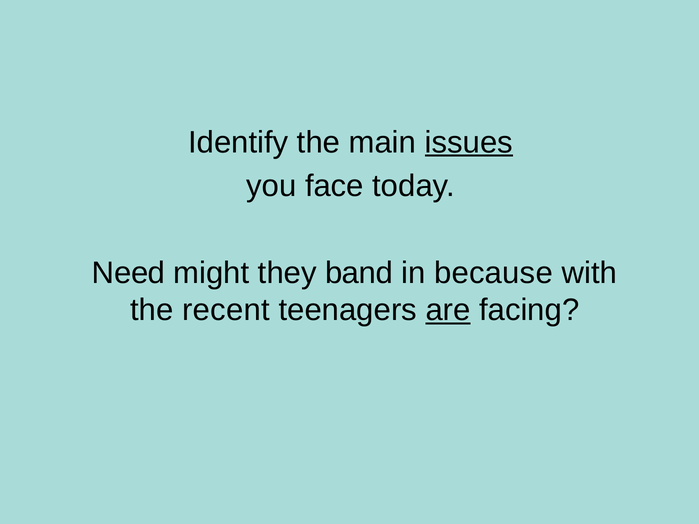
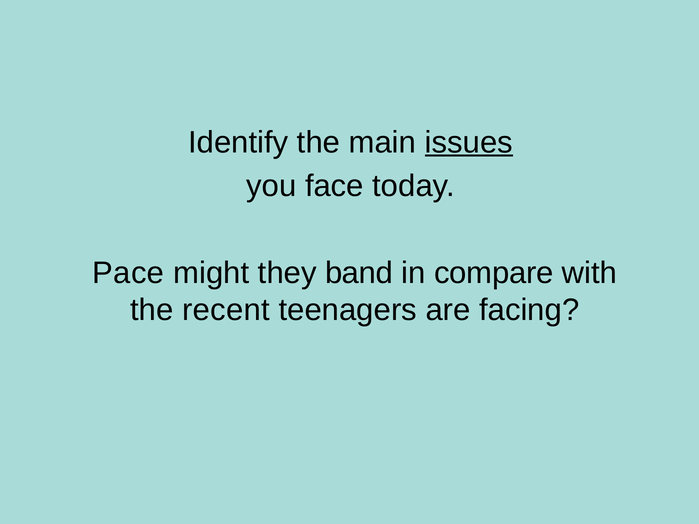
Need: Need -> Pace (128, 273)
because: because -> compare (494, 273)
are underline: present -> none (448, 310)
